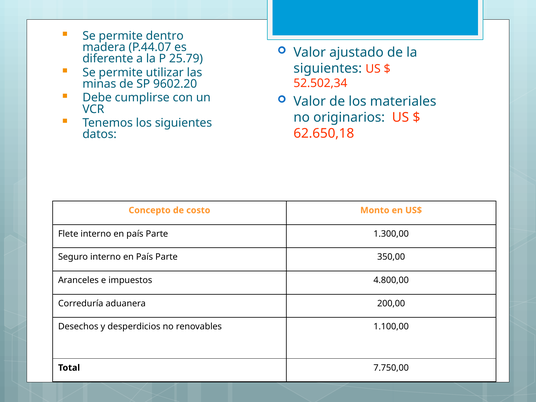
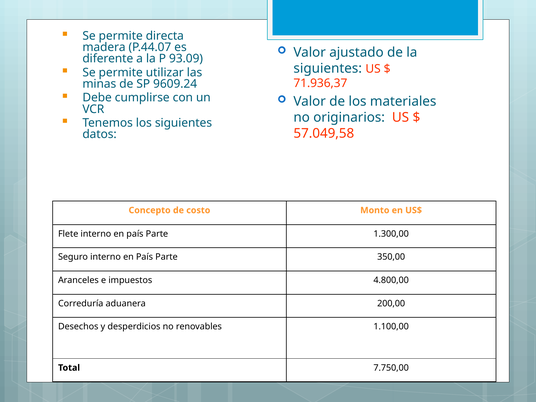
dentro: dentro -> directa (165, 36)
25.79: 25.79 -> 93.09 (186, 59)
52.502,34: 52.502,34 -> 71.936,37 (320, 83)
9602.20: 9602.20 -> 9609.24 (175, 84)
62.650,18: 62.650,18 -> 57.049,58 (324, 134)
